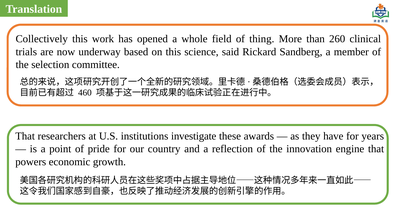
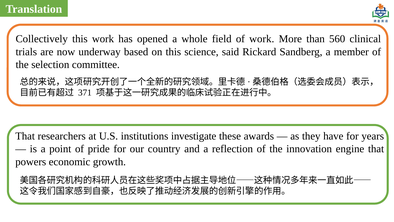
of thing: thing -> work (262, 39)
260: 260 -> 560 (337, 39)
460: 460 -> 371 (85, 93)
